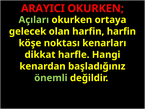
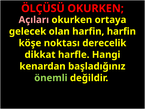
ARAYICI: ARAYICI -> ÖLÇÜSÜ (43, 8)
Açıları colour: light green -> pink (34, 20)
kenarları: kenarları -> derecelik (104, 43)
